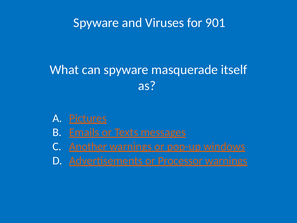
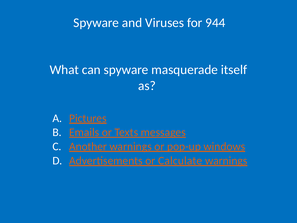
901: 901 -> 944 (215, 23)
Processor: Processor -> Calculate (180, 160)
